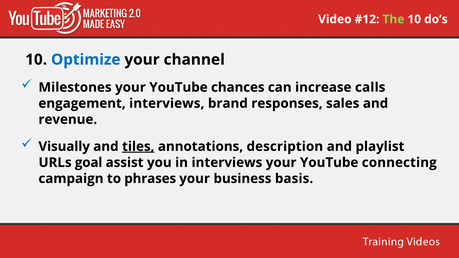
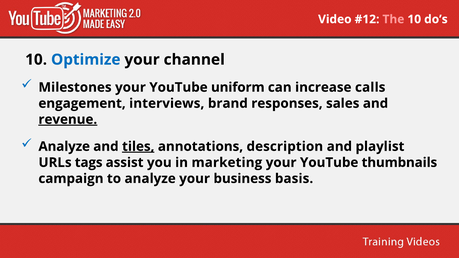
The colour: light green -> pink (393, 19)
chances: chances -> uniform (238, 87)
revenue underline: none -> present (68, 120)
Visually: Visually -> Analyze (64, 147)
goal: goal -> tags (89, 163)
in interviews: interviews -> marketing (227, 163)
connecting: connecting -> thumbnails (399, 163)
to phrases: phrases -> analyze (150, 179)
